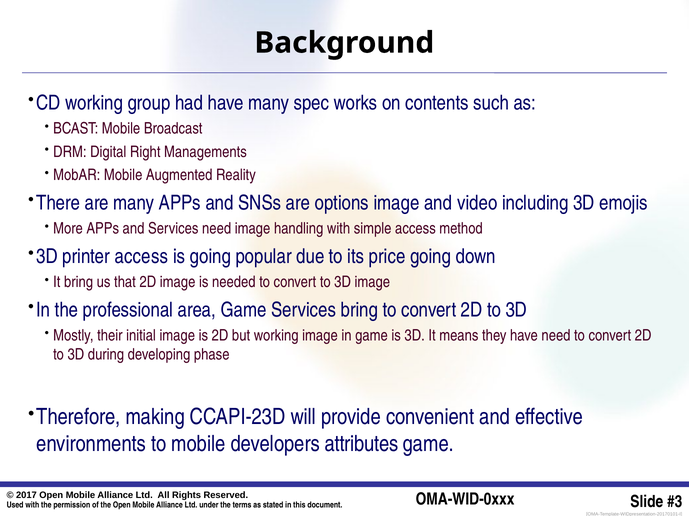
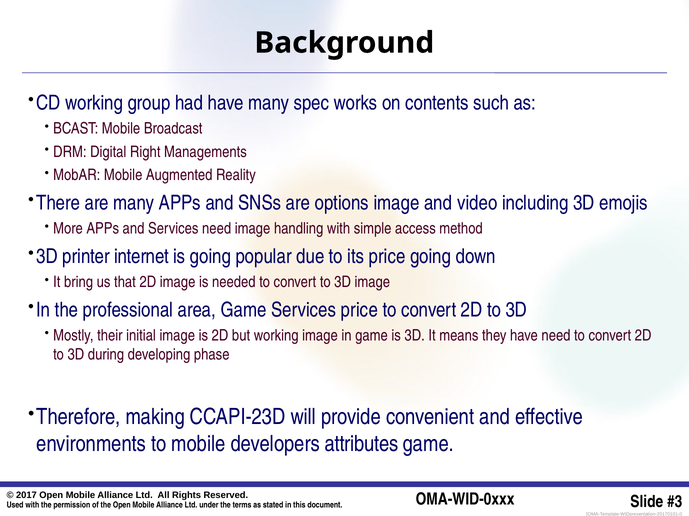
printer access: access -> internet (142, 257)
Services bring: bring -> price (359, 310)
